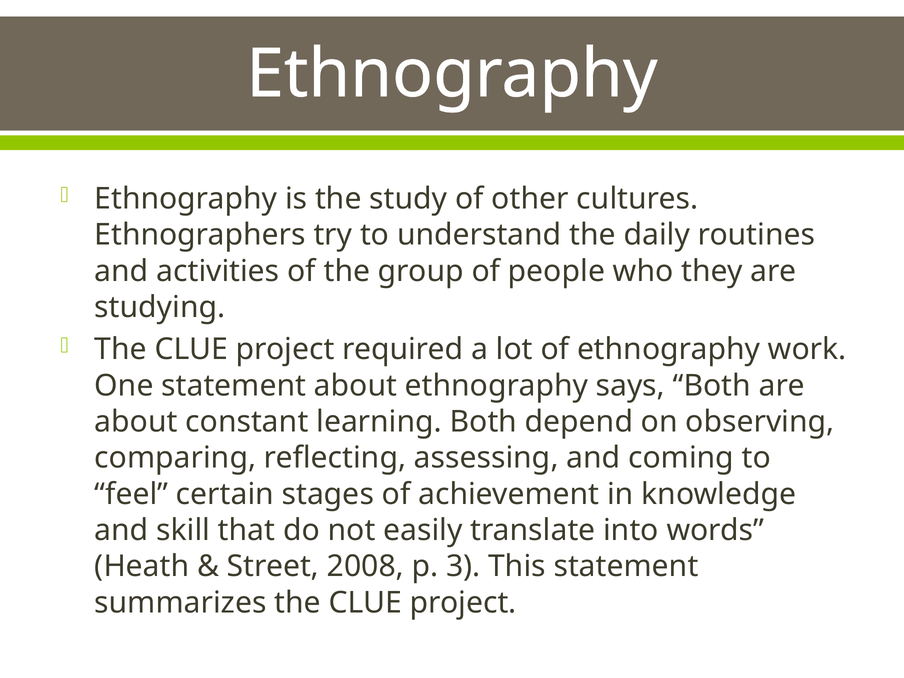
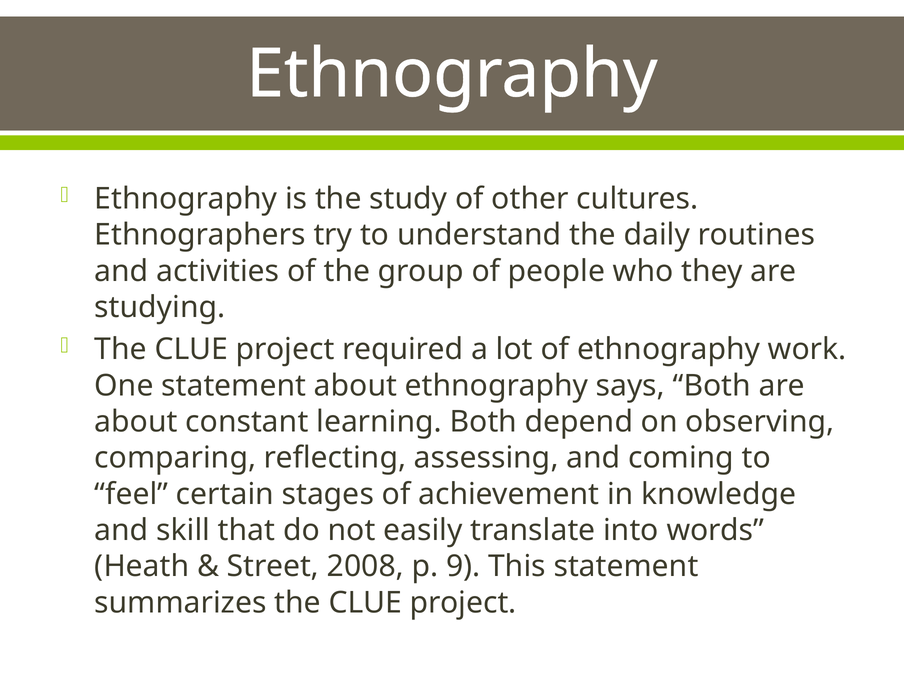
3: 3 -> 9 (463, 566)
